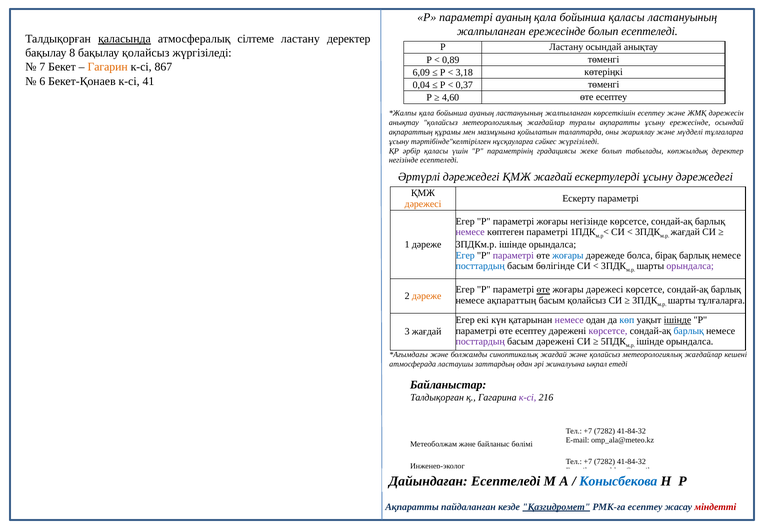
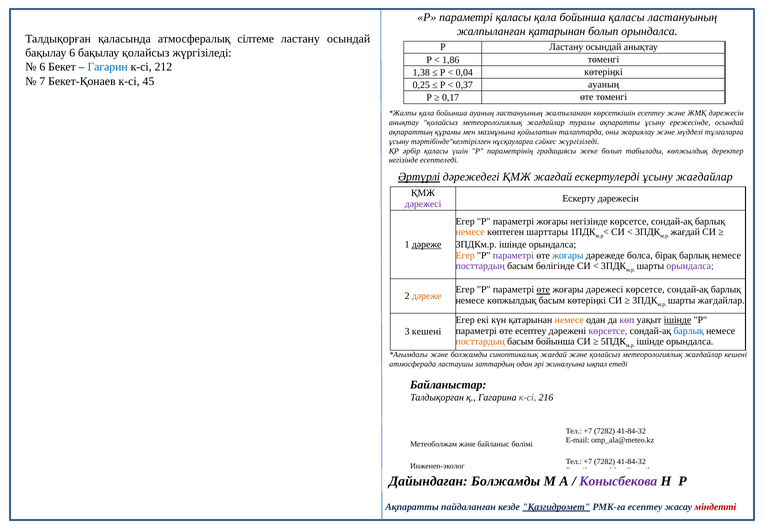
параметрі ауаның: ауаның -> қаласы (513, 17)
жалпыланған ережесінде: ережесінде -> қатарынан (557, 31)
болып есептеледі: есептеледі -> орындалса (649, 31)
қаласында underline: present -> none (124, 39)
деректер: деректер -> осындай (349, 39)
бақылау 8: 8 -> 6 (72, 53)
0,89: 0,89 -> 1,86 (451, 60)
7: 7 -> 6 (42, 67)
Гагарин colour: orange -> blue (108, 67)
867: 867 -> 212 (163, 67)
6,09: 6,09 -> 1,38 (421, 72)
3,18: 3,18 -> 0,04 (464, 72)
6: 6 -> 7 (42, 81)
41: 41 -> 45 (148, 81)
0,04: 0,04 -> 0,25 (421, 85)
0,37 төменгі: төменгі -> ауаның (604, 85)
4,60: 4,60 -> 0,17 (451, 98)
есептеу: есептеу -> төменгі (611, 97)
Әртүрлі underline: none -> present (419, 177)
ұсыну дәрежедегі: дәрежедегі -> жағдайлар (704, 177)
Ескерту параметрі: параметрі -> дәрежесін (618, 199)
дәрежесі colour: orange -> purple (423, 204)
немесе colour: purple -> orange (470, 232)
көптеген параметрі: параметрі -> шарттары (547, 232)
дәреже underline: none -> present (427, 245)
Егер colour: blue -> orange (465, 255)
посттардың colour: blue -> purple (480, 266)
немесе ақпараттың: ақпараттың -> көпжылдық (512, 301)
басым қолайсыз: қолайсыз -> көтеріңкі (587, 301)
шарты тұлғаларға: тұлғаларға -> жағдайлар (721, 301)
немесе colour: purple -> orange (569, 320)
көп colour: blue -> purple (627, 320)
3 жағдай: жағдай -> кешені (427, 331)
посттардың colour: purple -> orange (480, 342)
басым дәрежені: дәрежені -> бойынша (555, 342)
Дайындаған Есептеледі: Есептеледі -> Болжамды (506, 481)
Конысбекова colour: blue -> purple (618, 481)
